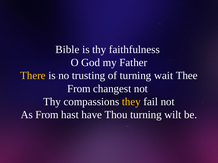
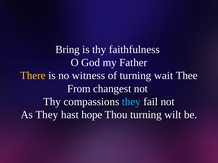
Bible: Bible -> Bring (68, 50)
trusting: trusting -> witness (89, 76)
they colour: yellow -> light blue (131, 102)
As From: From -> They (47, 115)
have: have -> hope (92, 115)
